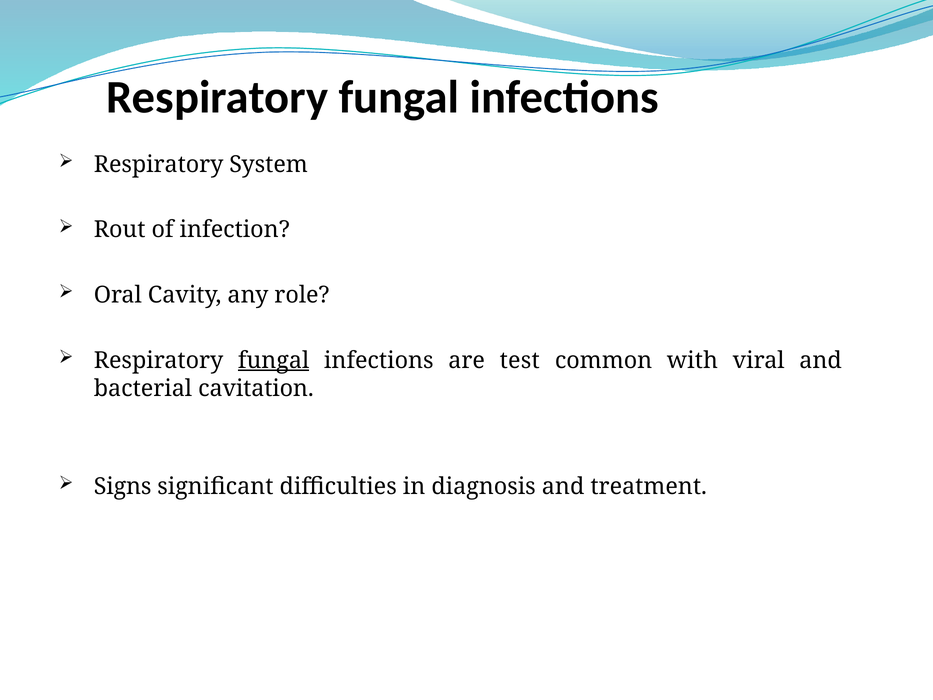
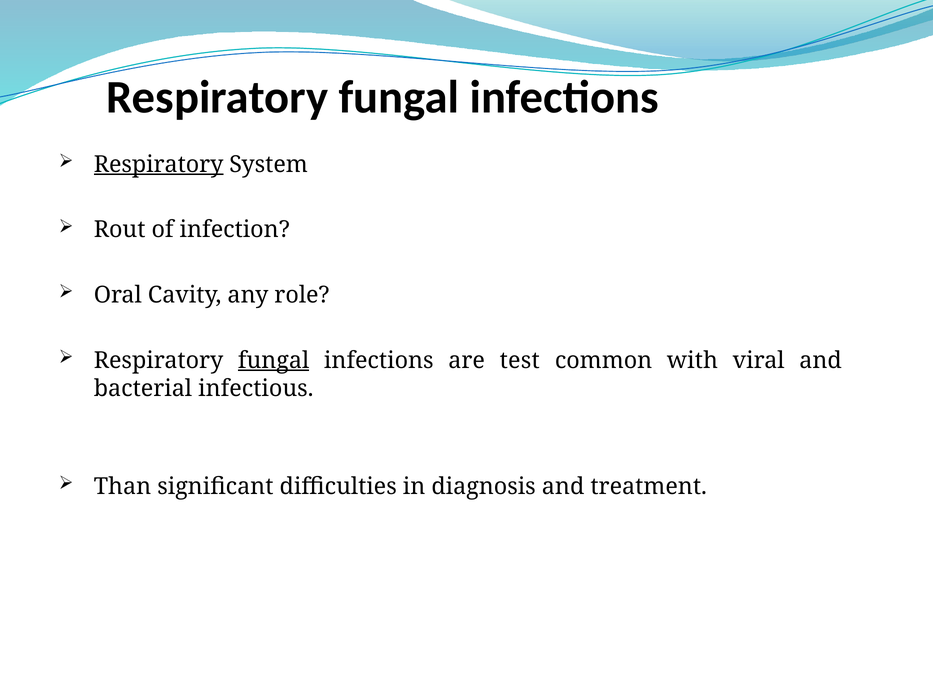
Respiratory underline: none -> present (159, 164)
cavitation: cavitation -> infectious (256, 388)
Signs: Signs -> Than (123, 486)
